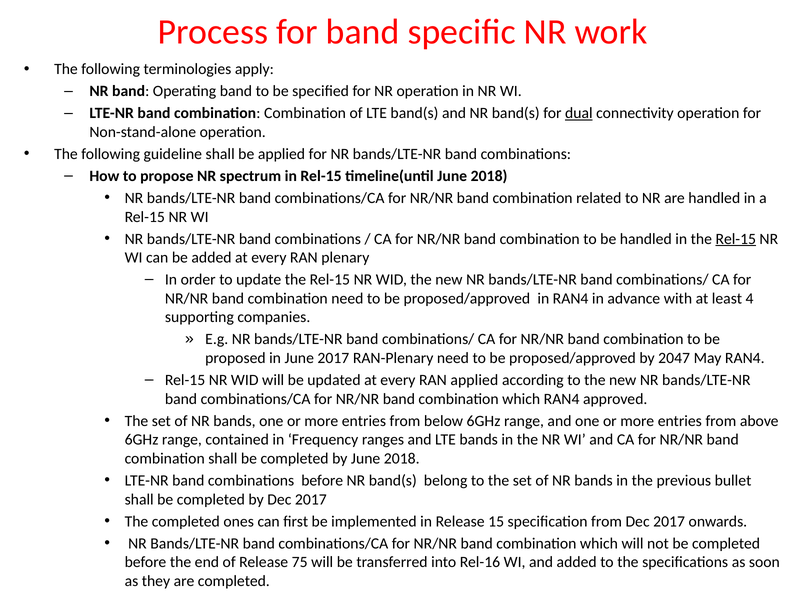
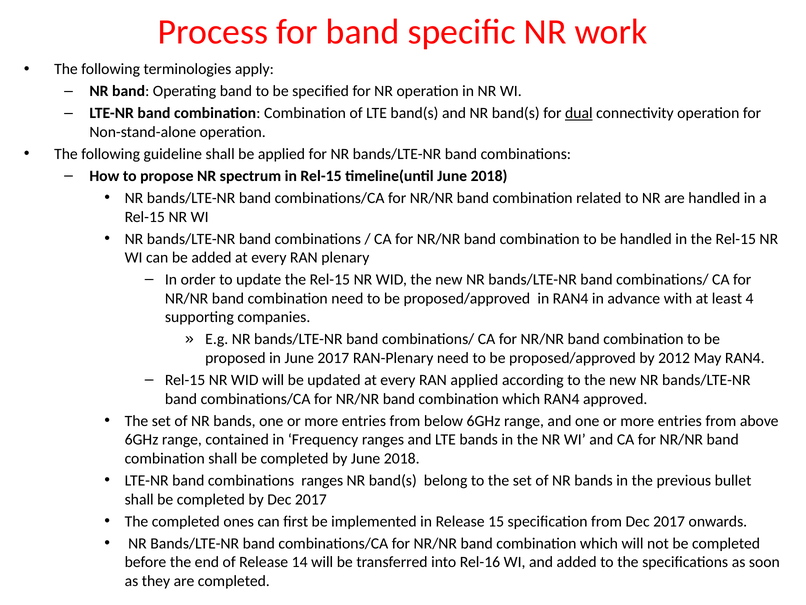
Rel-15 underline: present -> none (736, 239)
2047: 2047 -> 2012 (674, 358)
combinations before: before -> ranges (322, 480)
75: 75 -> 14 (300, 562)
